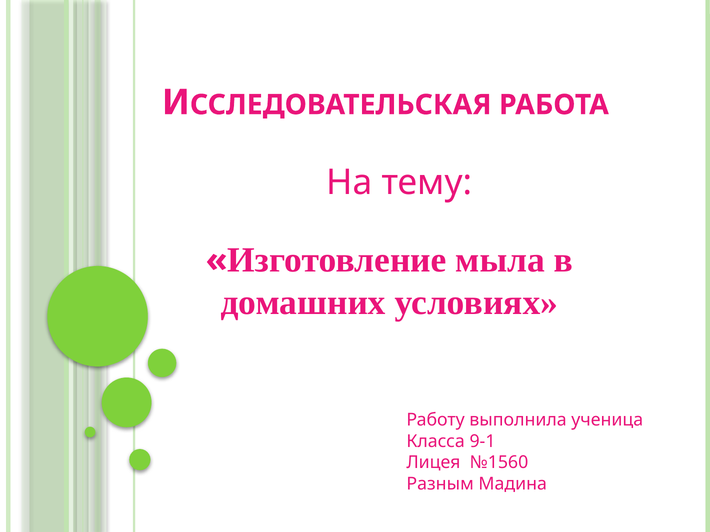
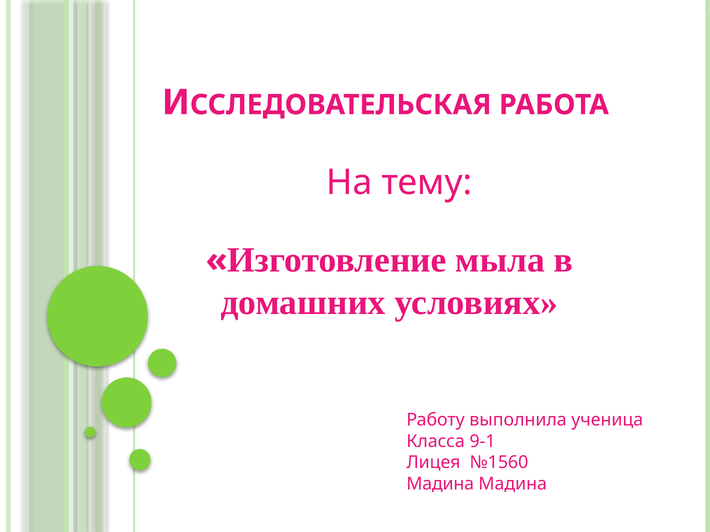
Разным: Разным -> Мадина (440, 484)
